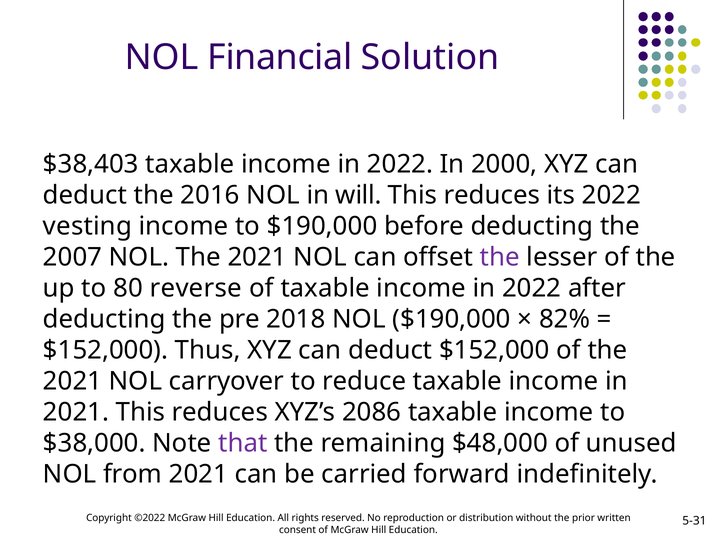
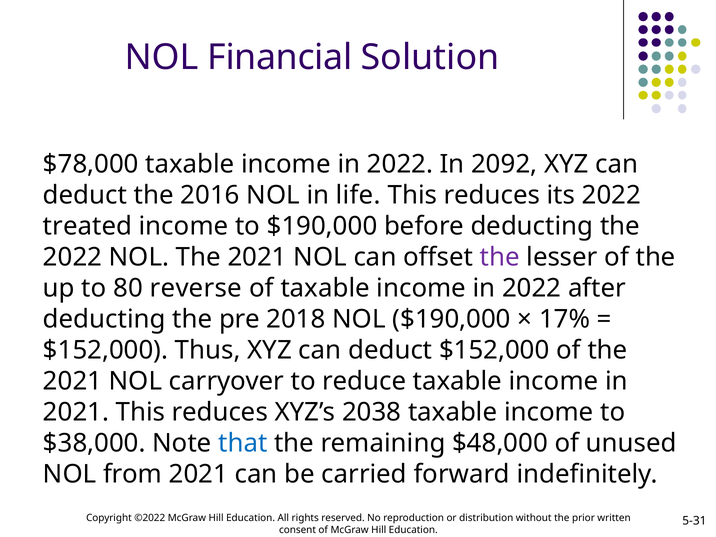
$38,403: $38,403 -> $78,000 (91, 164)
2000: 2000 -> 2092 (504, 164)
will: will -> life (358, 195)
vesting: vesting -> treated (88, 226)
2007: 2007 -> 2022 (73, 257)
82%: 82% -> 17% (565, 319)
2086: 2086 -> 2038 (372, 412)
that colour: purple -> blue (243, 443)
